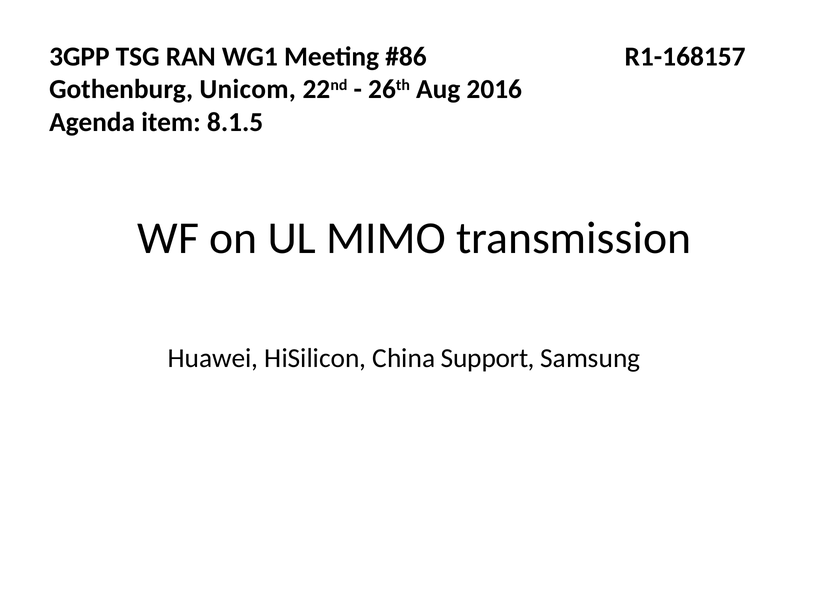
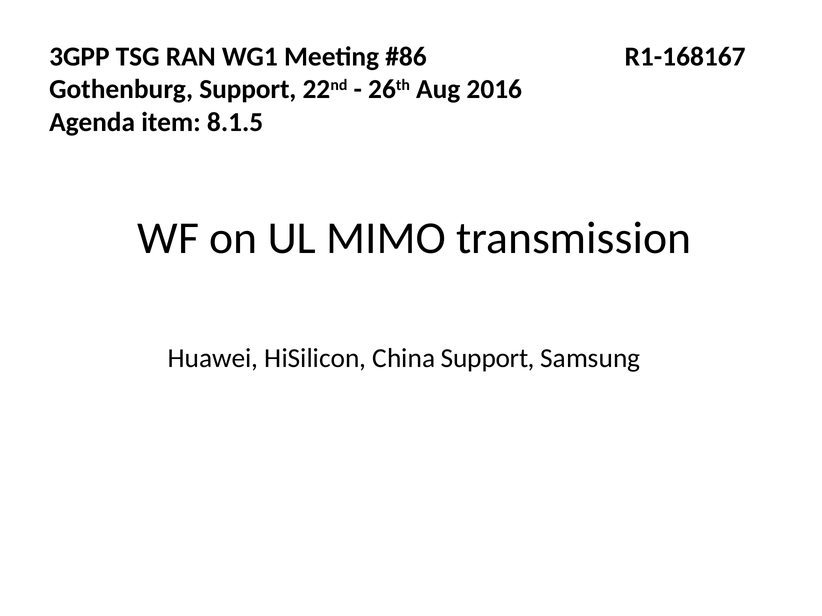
R1-168157: R1-168157 -> R1-168167 (685, 57)
Gothenburg Unicom: Unicom -> Support (248, 89)
